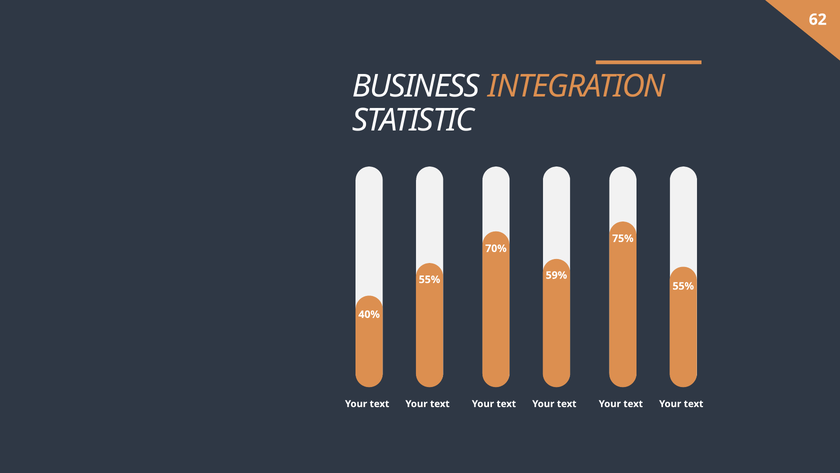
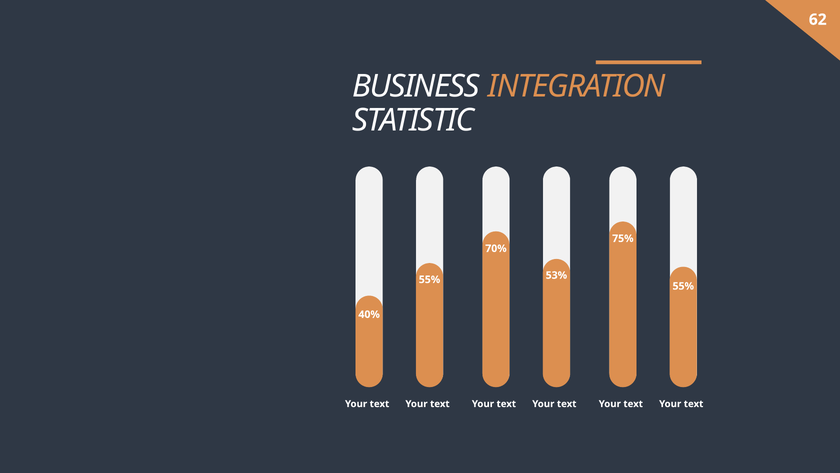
59%: 59% -> 53% (556, 275)
